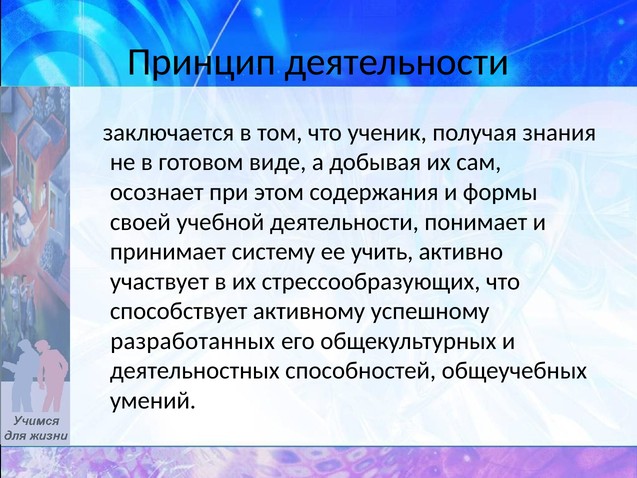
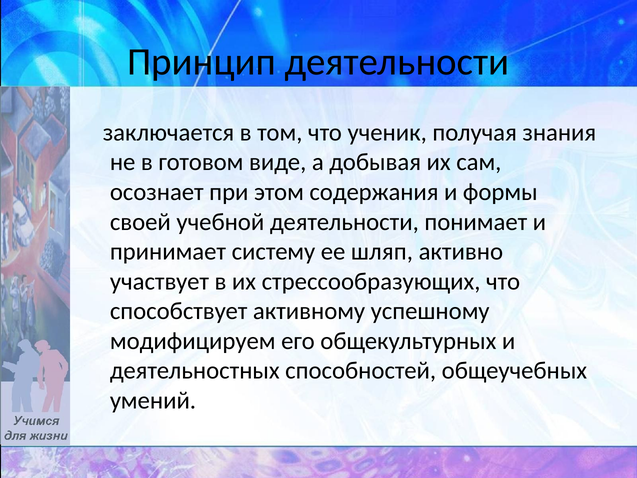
учить: учить -> шляп (382, 251)
разработанных: разработанных -> модифицируем (193, 341)
